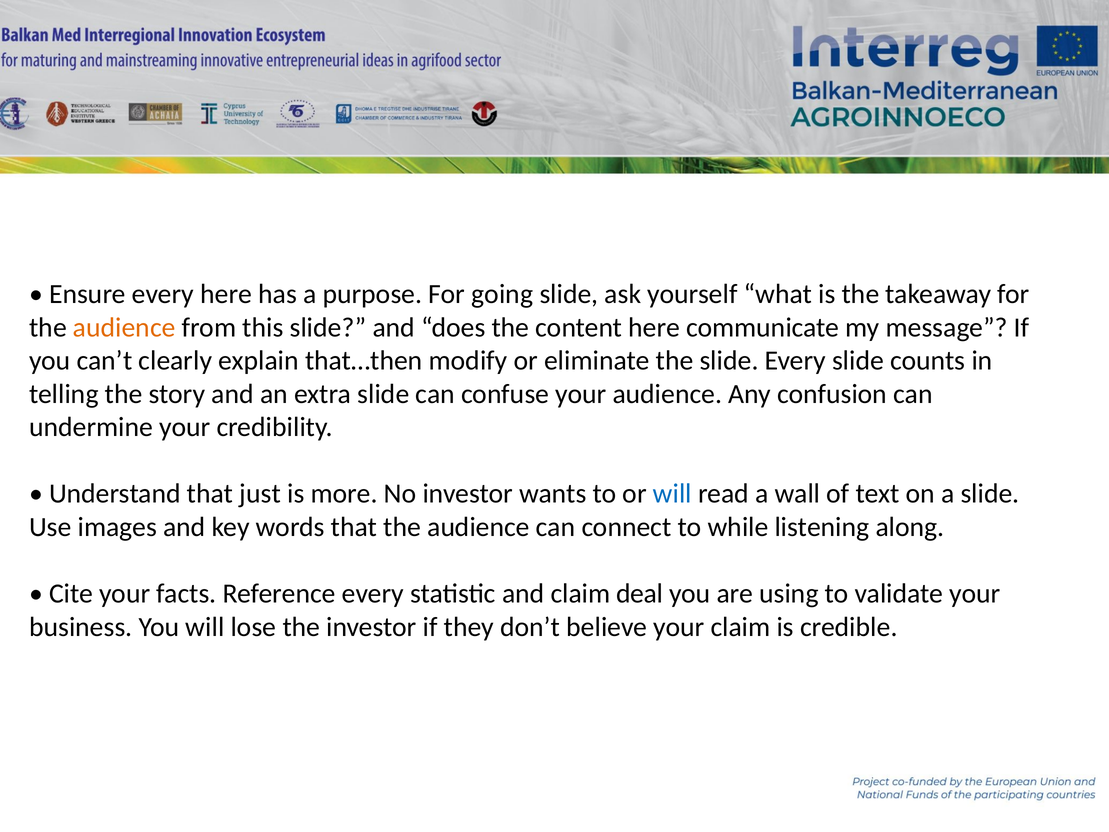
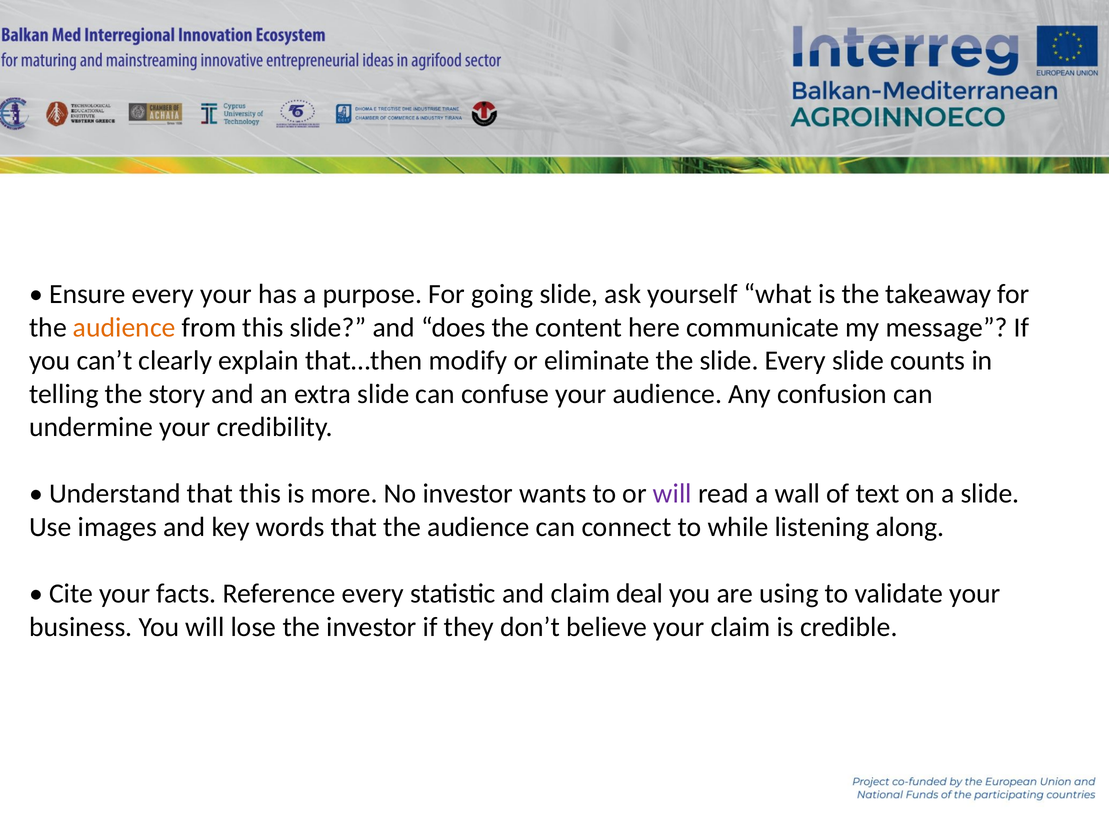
every here: here -> your (226, 294)
that just: just -> this (260, 494)
will colour: blue -> purple (672, 494)
